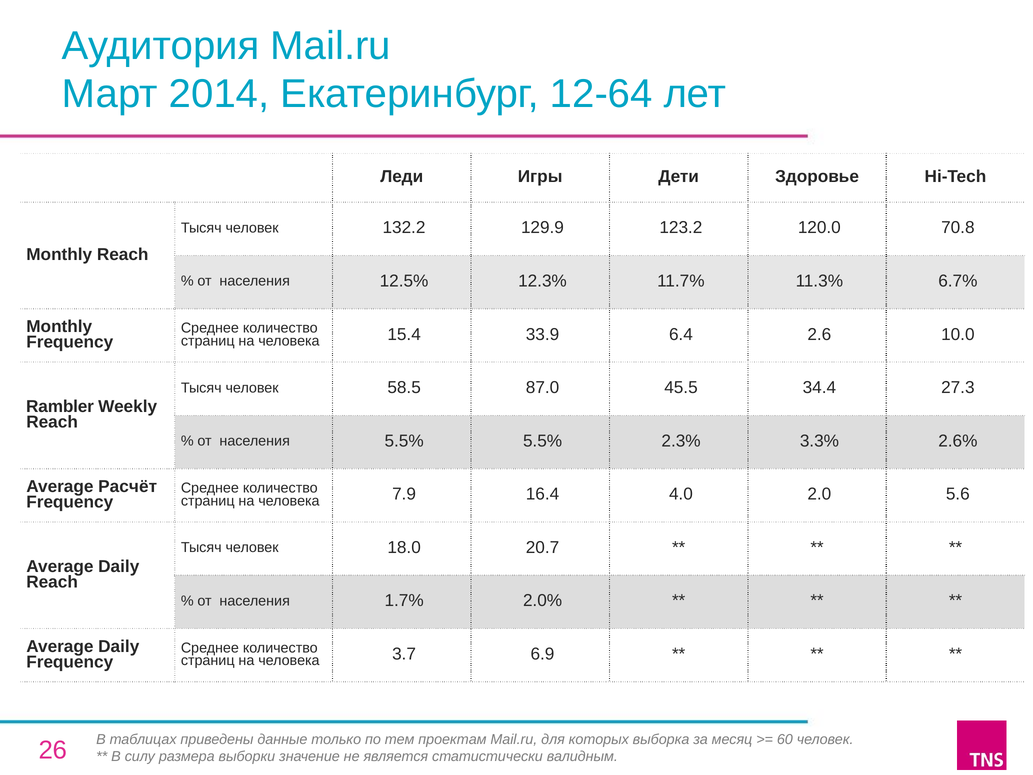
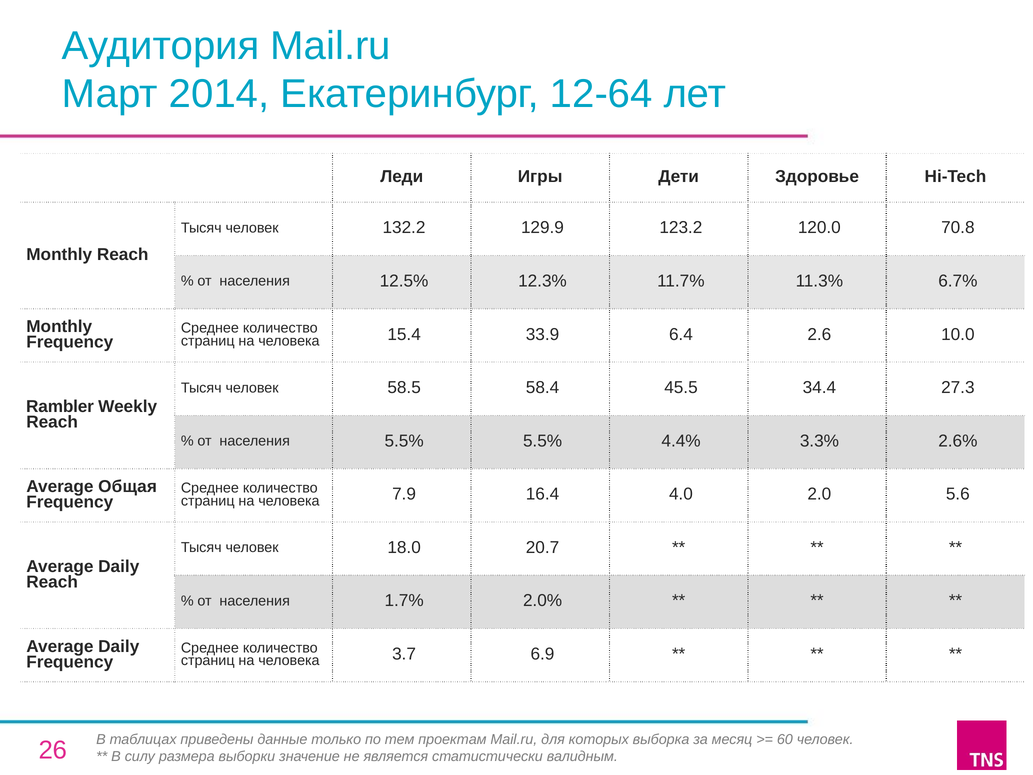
87.0: 87.0 -> 58.4 (543, 388)
2.3%: 2.3% -> 4.4% (681, 441)
Расчёт: Расчёт -> Общая (128, 486)
